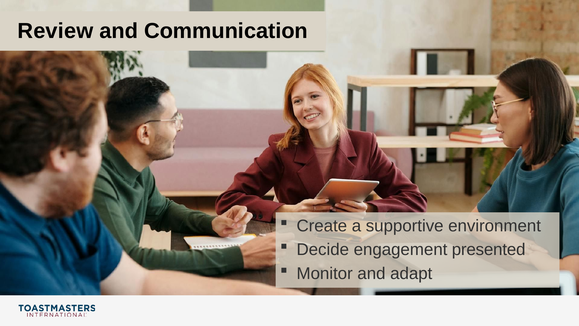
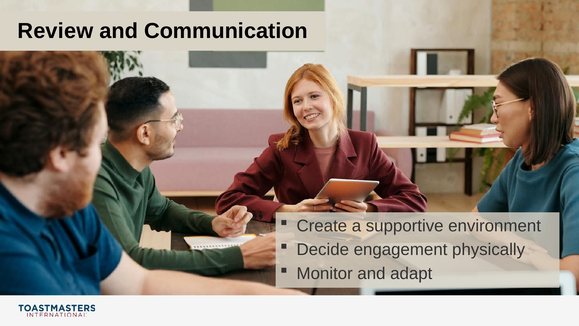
presented: presented -> physically (489, 249)
